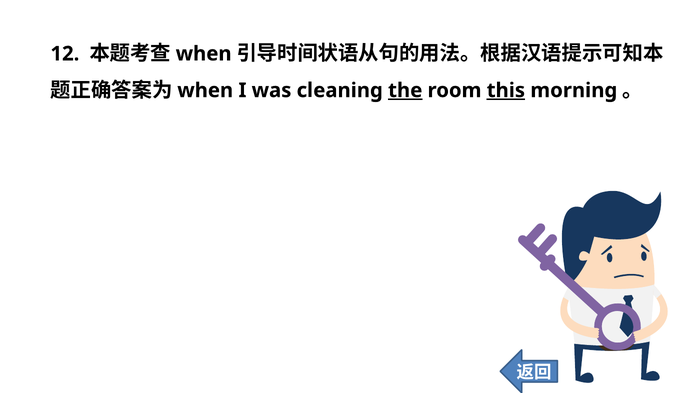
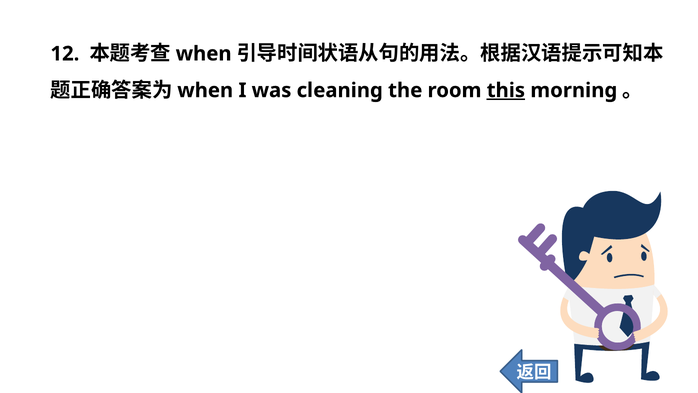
the underline: present -> none (405, 90)
